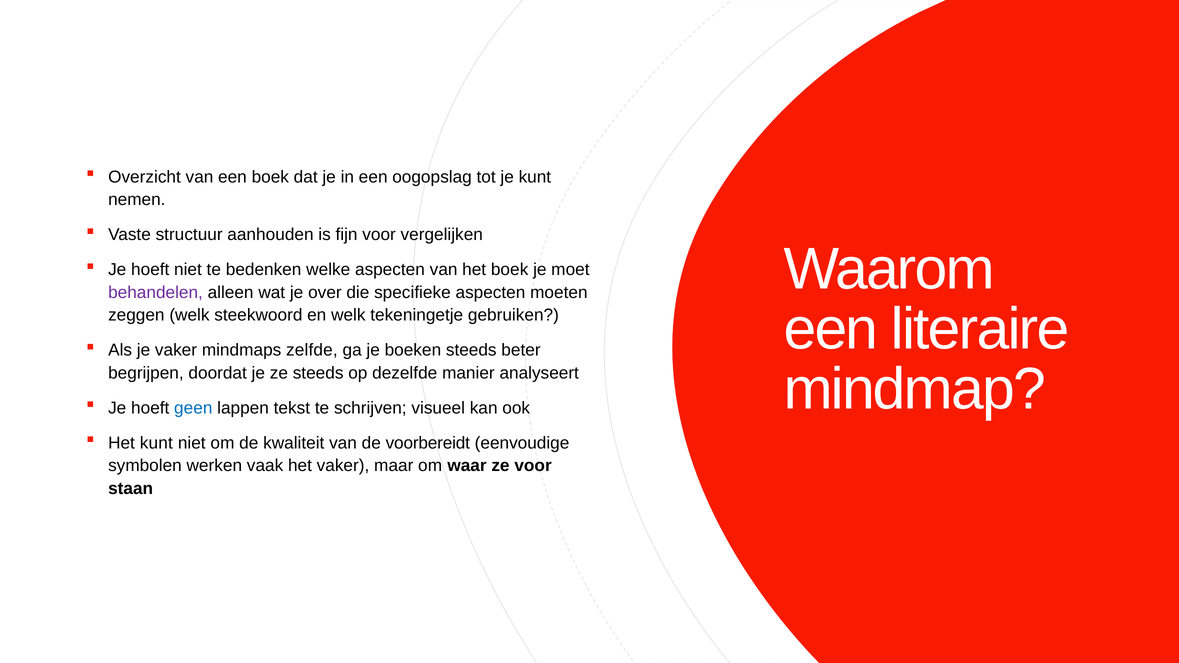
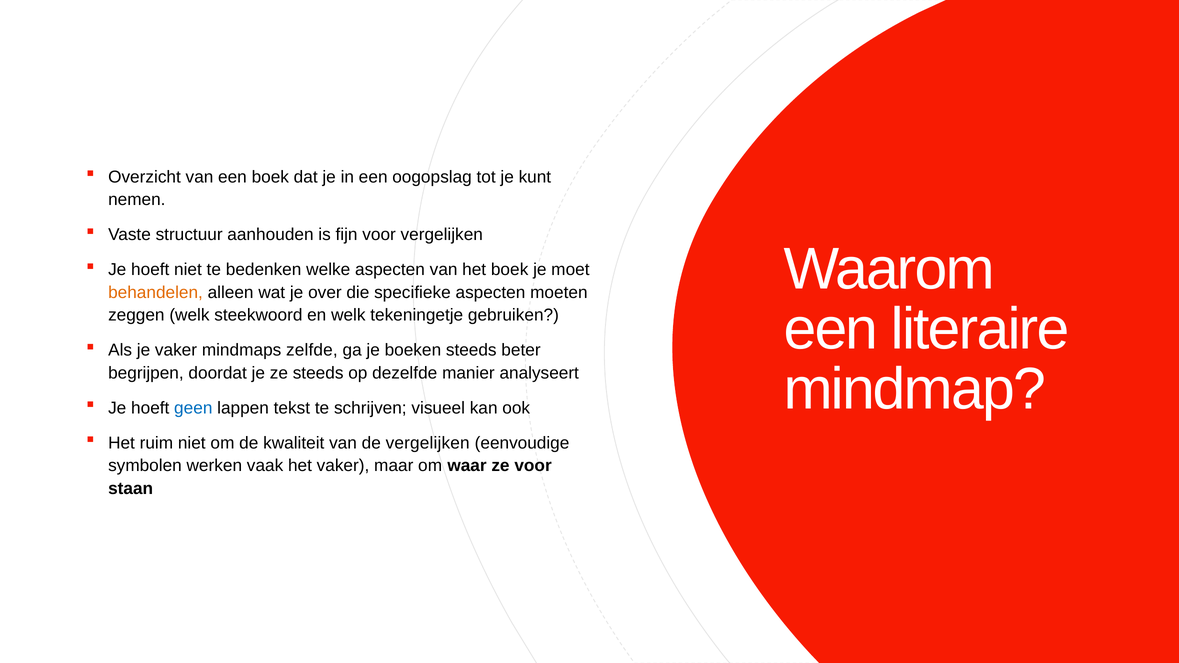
behandelen colour: purple -> orange (156, 293)
Het kunt: kunt -> ruim (156, 443)
de voorbereidt: voorbereidt -> vergelijken (428, 443)
